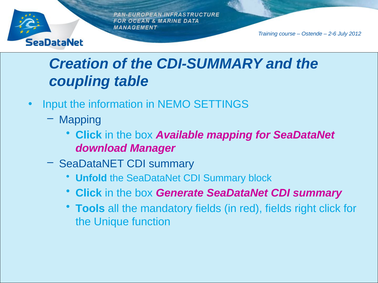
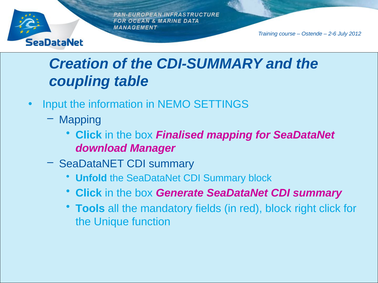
Available: Available -> Finalised (180, 135)
red fields: fields -> block (278, 209)
